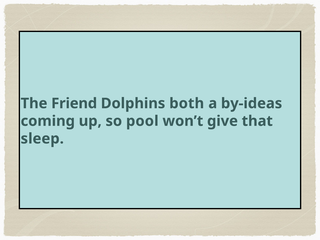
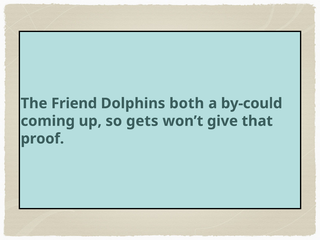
by-ideas: by-ideas -> by-could (252, 103)
pool: pool -> gets (142, 121)
sleep: sleep -> proof (42, 139)
